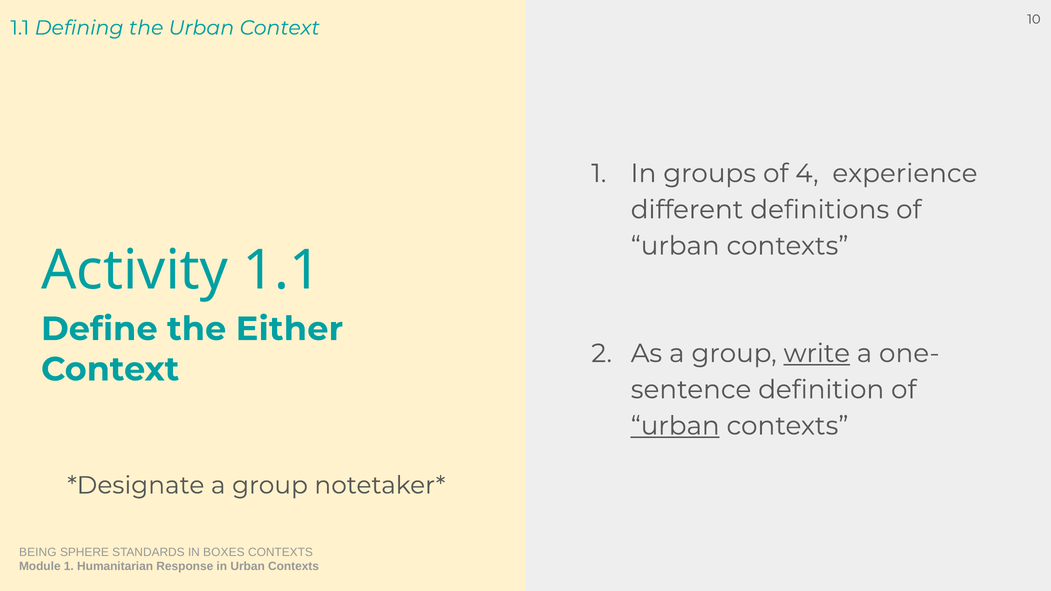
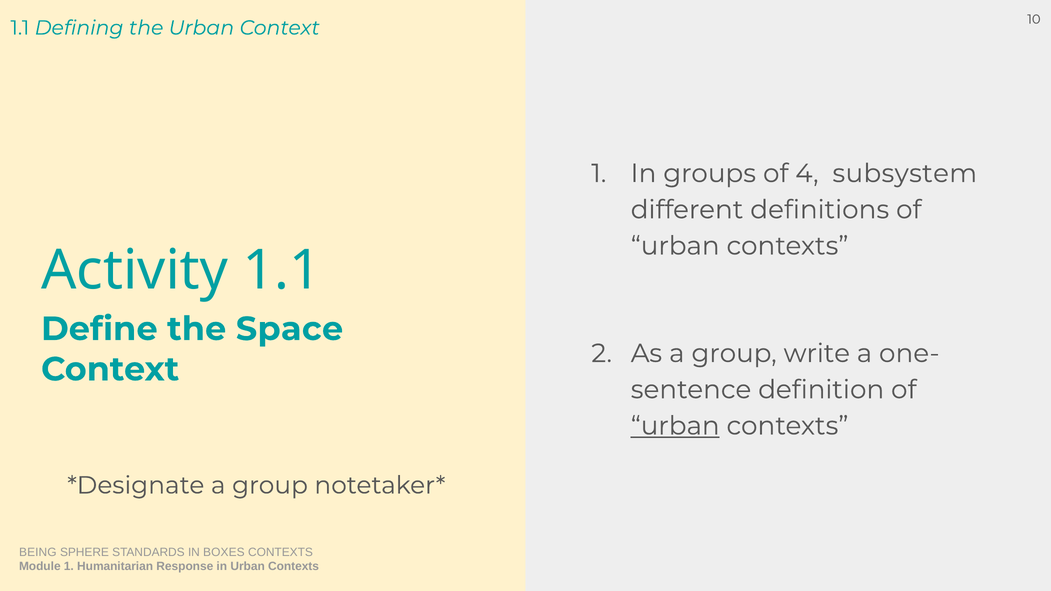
experience: experience -> subsystem (905, 174)
Either: Either -> Space (289, 329)
write underline: present -> none (817, 354)
